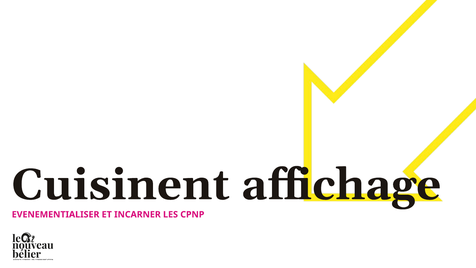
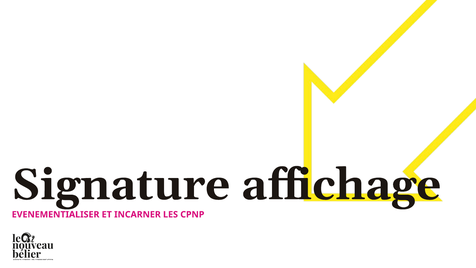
Cuisinent: Cuisinent -> Signature (121, 185)
